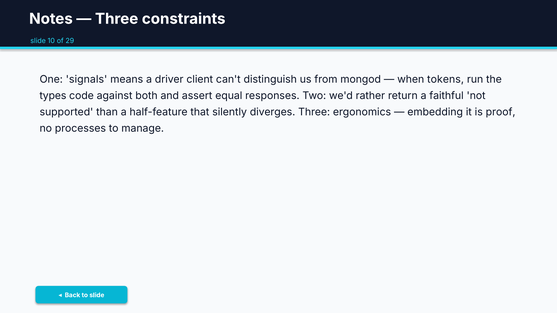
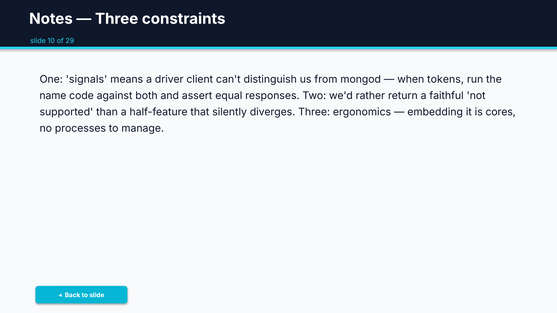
types: types -> name (53, 96)
proof: proof -> cores (501, 112)
